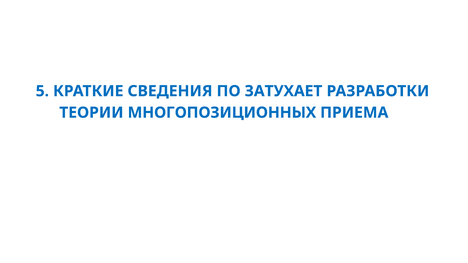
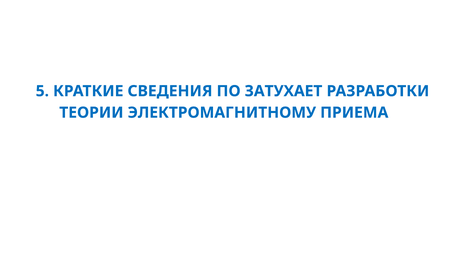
МНОГОПОЗИЦИОННЫХ: МНОГОПОЗИЦИОННЫХ -> ЭЛЕКТРОМАГНИТНОМУ (222, 113)
